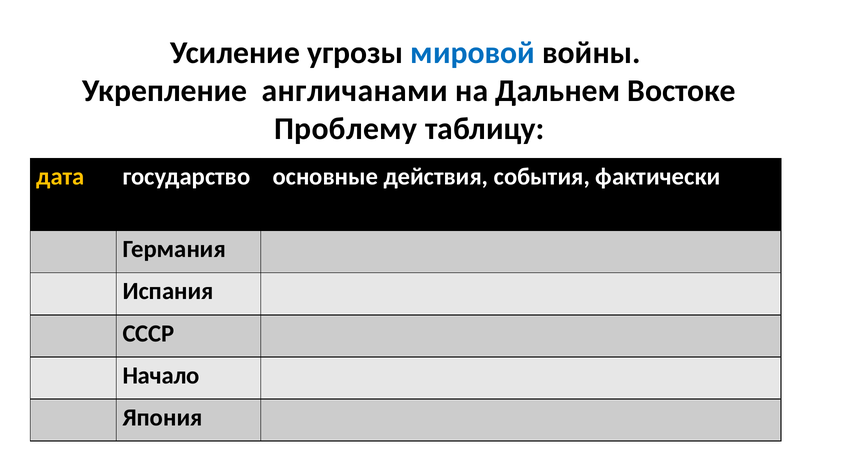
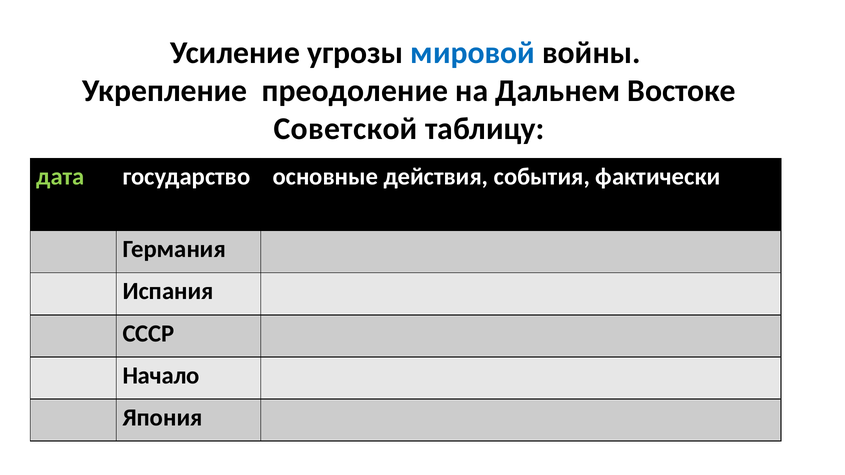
англичанами: англичанами -> преодоление (355, 91)
Проблему: Проблему -> Советской (346, 129)
дата colour: yellow -> light green (61, 177)
